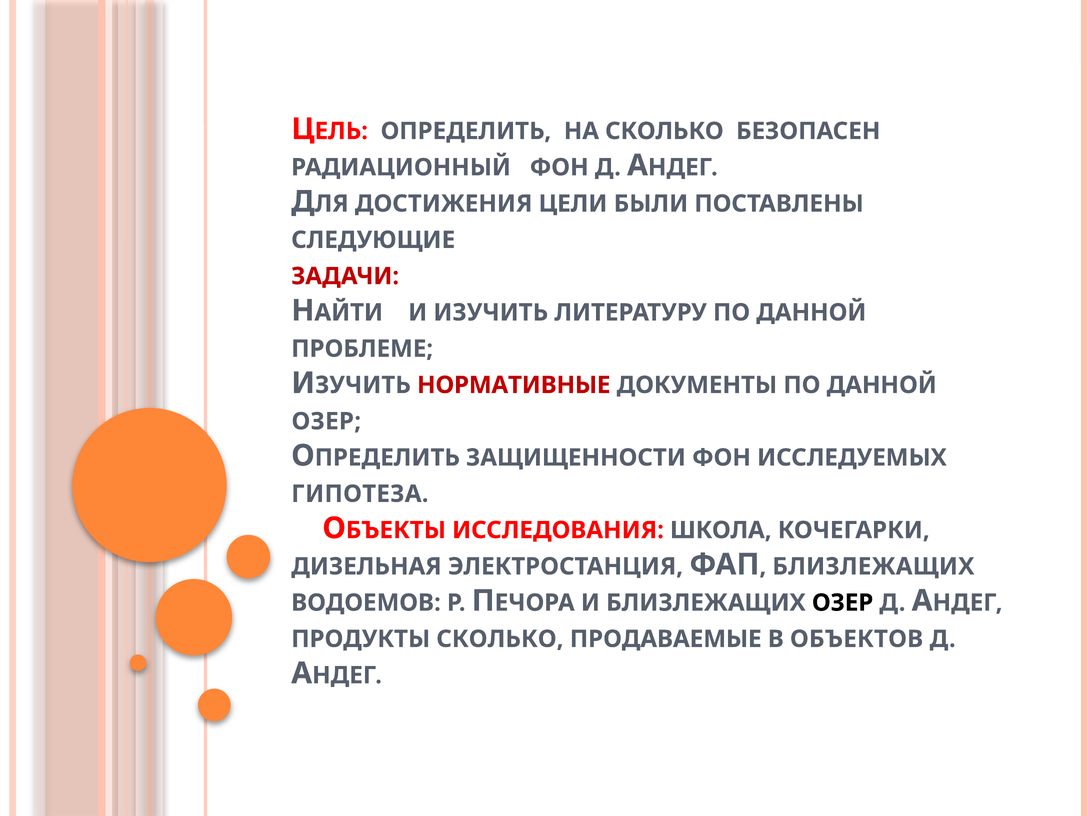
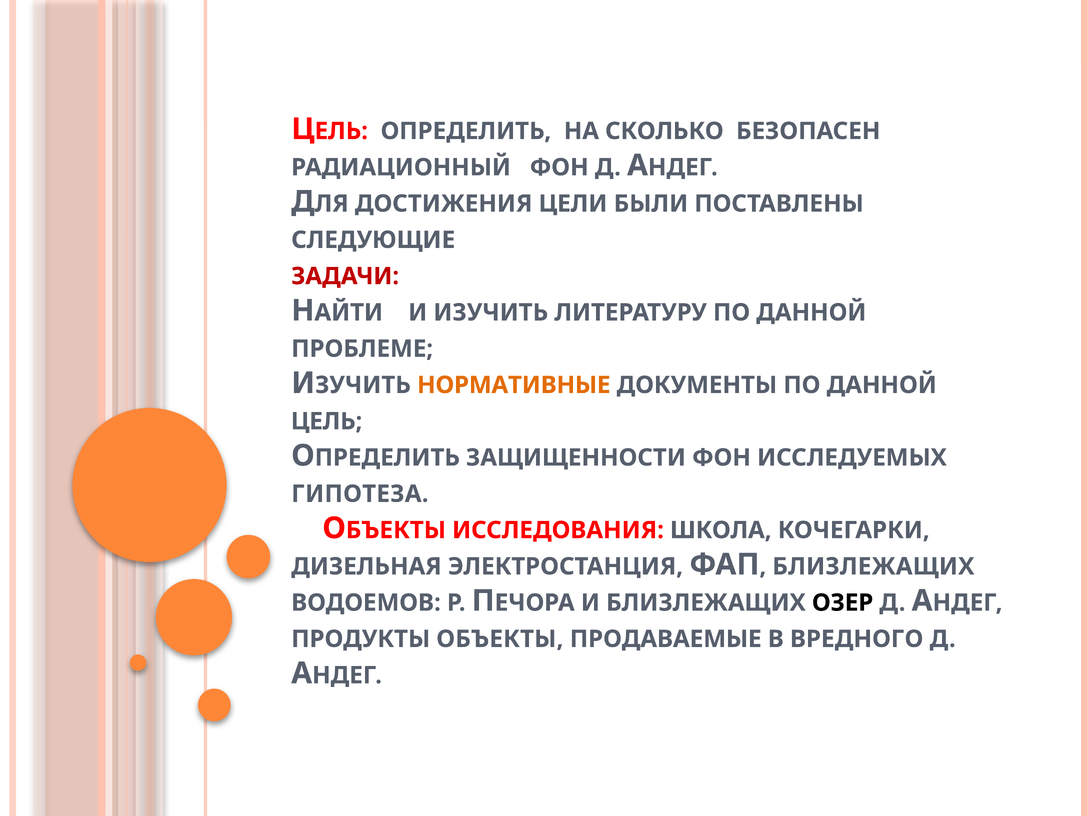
НОРМАТИВНЫЕ colour: red -> orange (514, 385)
ОЗЕР: ОЗЕР -> ЦЕЛЬ (327, 421)
ПРОДУКТЫ СКОЛЬКО: СКОЛЬКО -> ОБЪЕКТЫ (500, 639)
ОБЪЕКТОВ: ОБЪЕКТОВ -> ВРЕДНОГО (857, 639)
